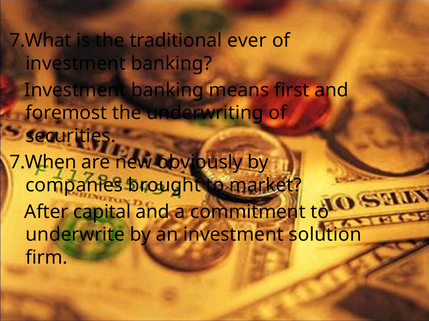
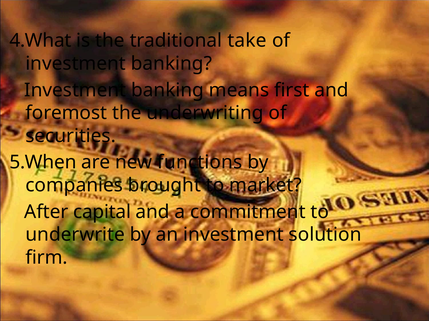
7.What: 7.What -> 4.What (40, 41)
ever: ever -> take (247, 41)
7.When: 7.When -> 5.When (43, 163)
obviously: obviously -> functions (200, 163)
